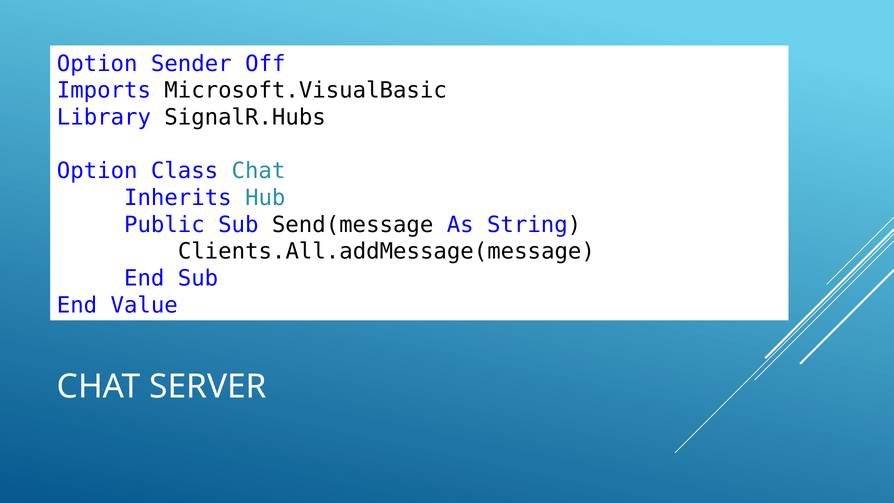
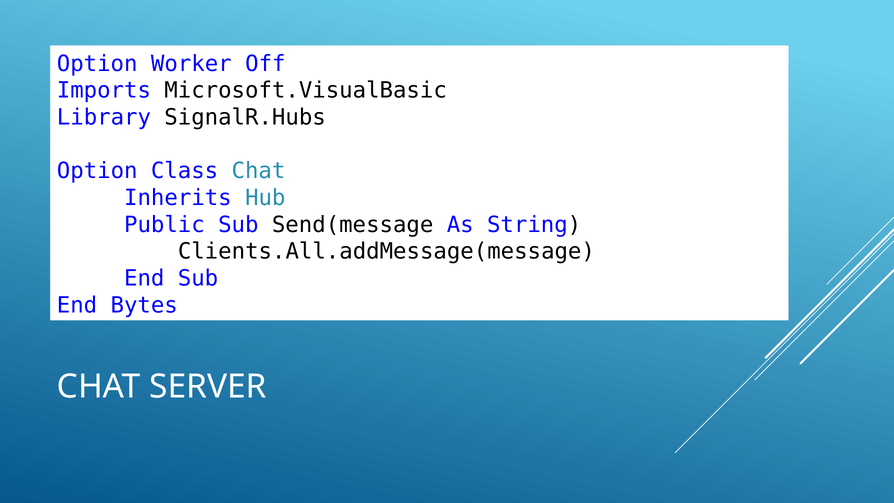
Sender: Sender -> Worker (191, 64)
Value: Value -> Bytes (144, 305)
